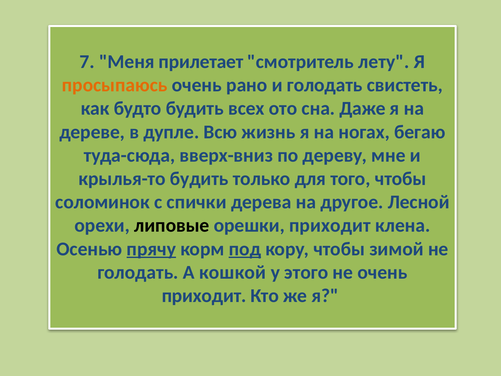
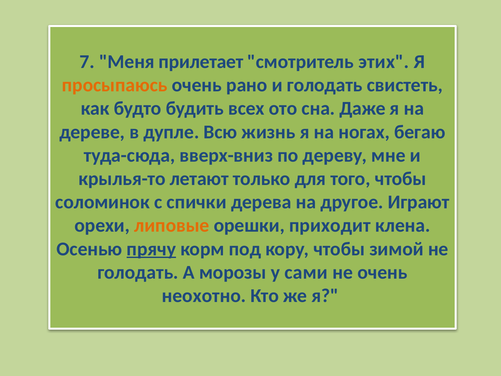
лету: лету -> этих (384, 62)
крылья-то будить: будить -> летают (199, 179)
Лесной: Лесной -> Играют (419, 202)
липовые colour: black -> orange (172, 225)
под underline: present -> none (245, 249)
кошкой: кошкой -> морозы (233, 272)
этого: этого -> сами (306, 272)
приходит: приходит -> неохотно (204, 296)
